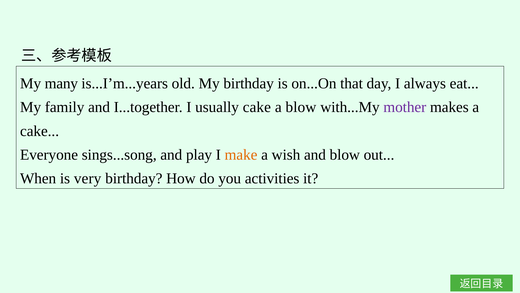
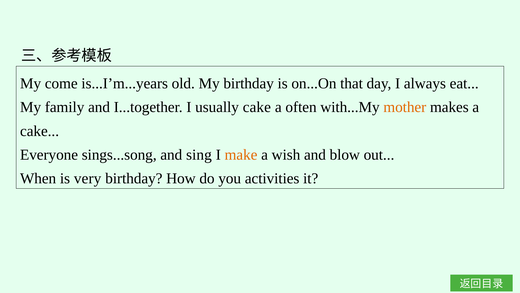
many: many -> come (61, 83)
a blow: blow -> often (301, 107)
mother colour: purple -> orange (405, 107)
play: play -> sing (199, 154)
